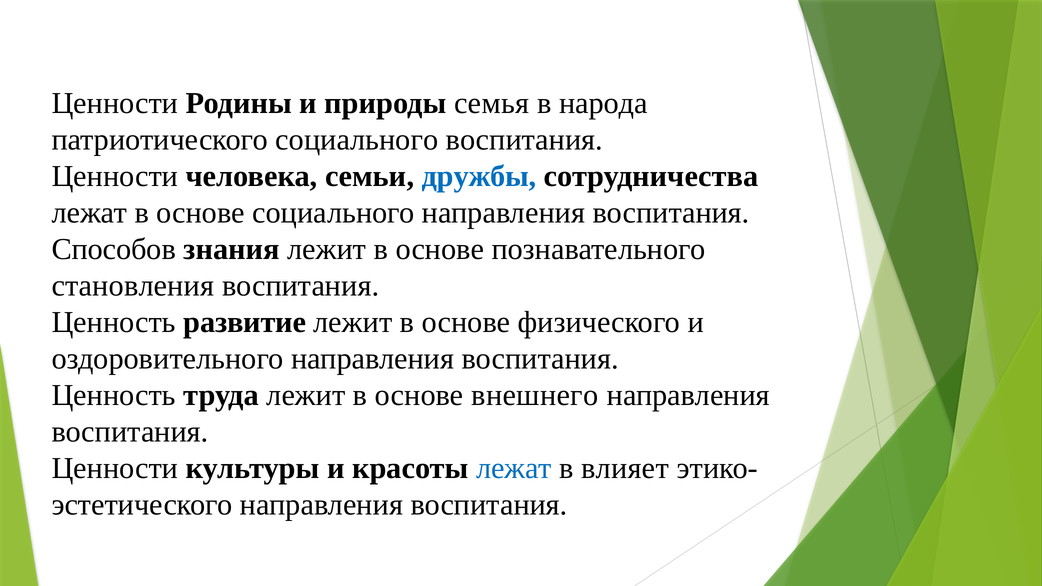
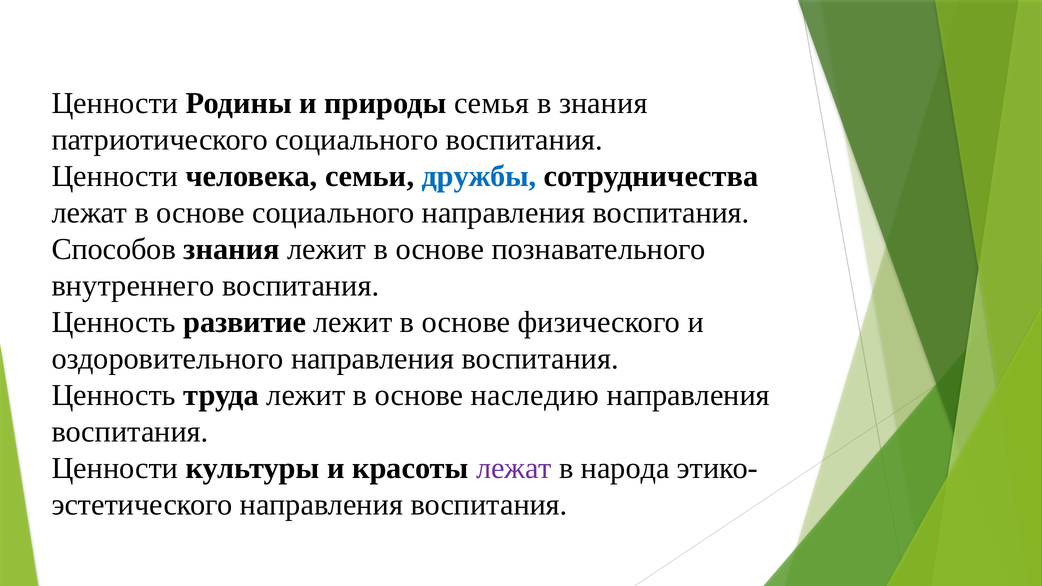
в народа: народа -> знания (603, 103)
становления: становления -> внутреннего (133, 286)
внешнего: внешнего -> наследию (535, 395)
лежат colour: blue -> purple (514, 468)
влияет: влияет -> народа (625, 468)
